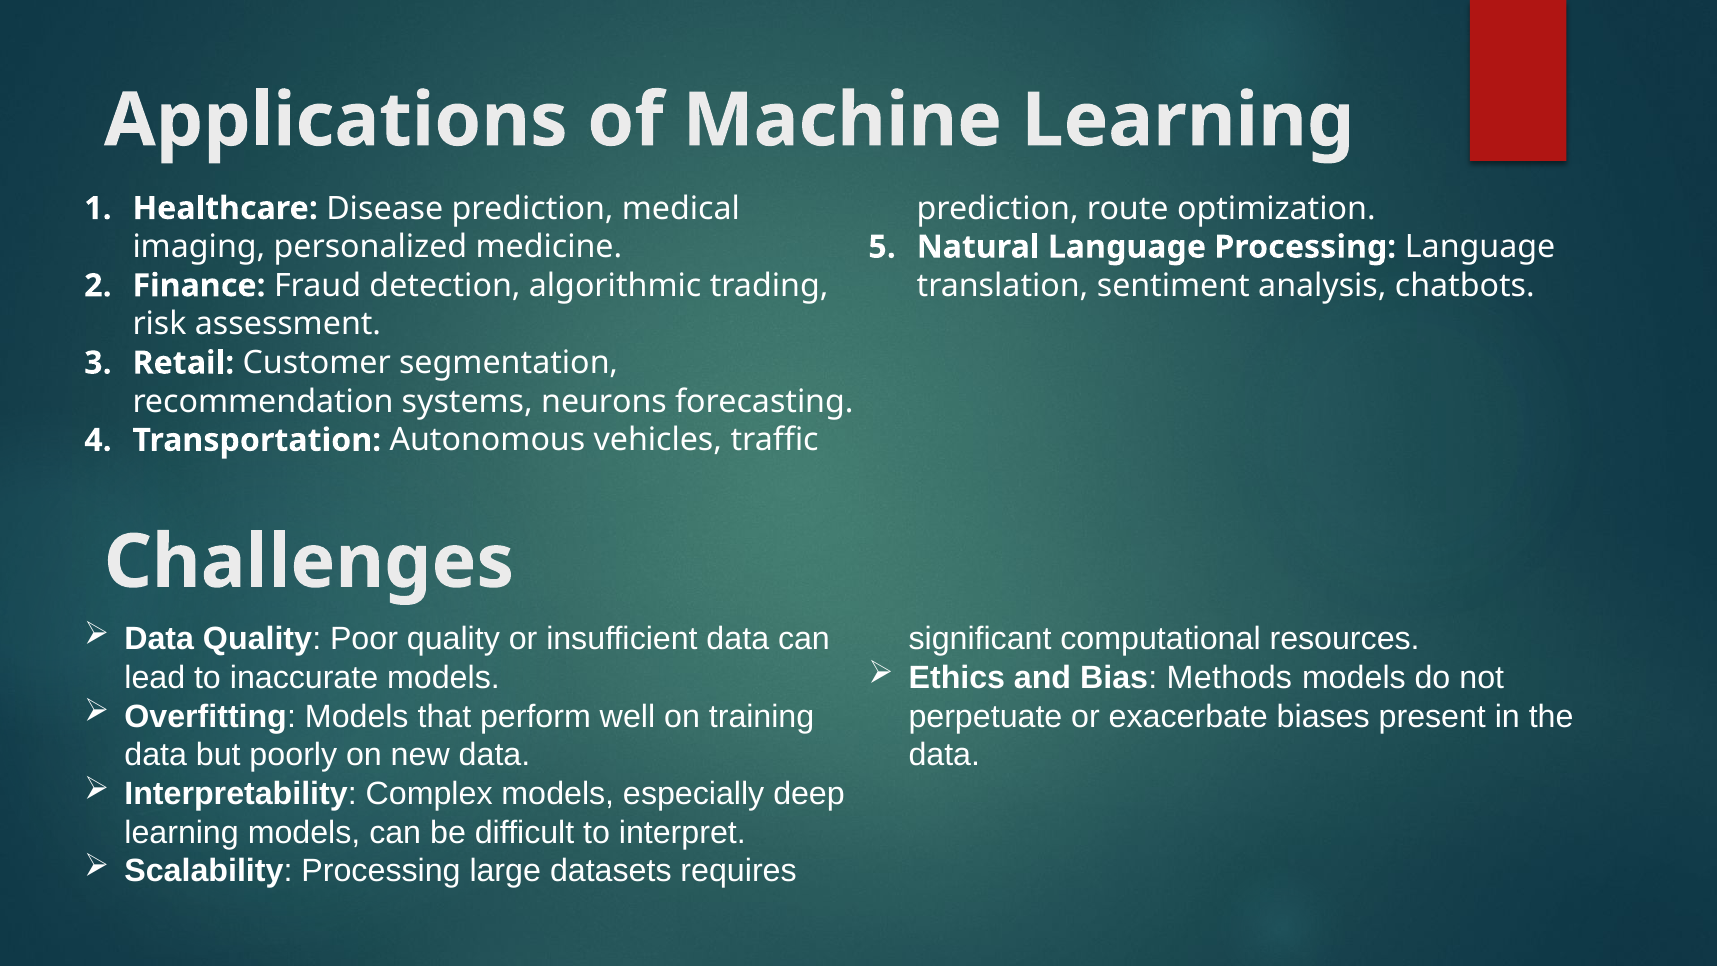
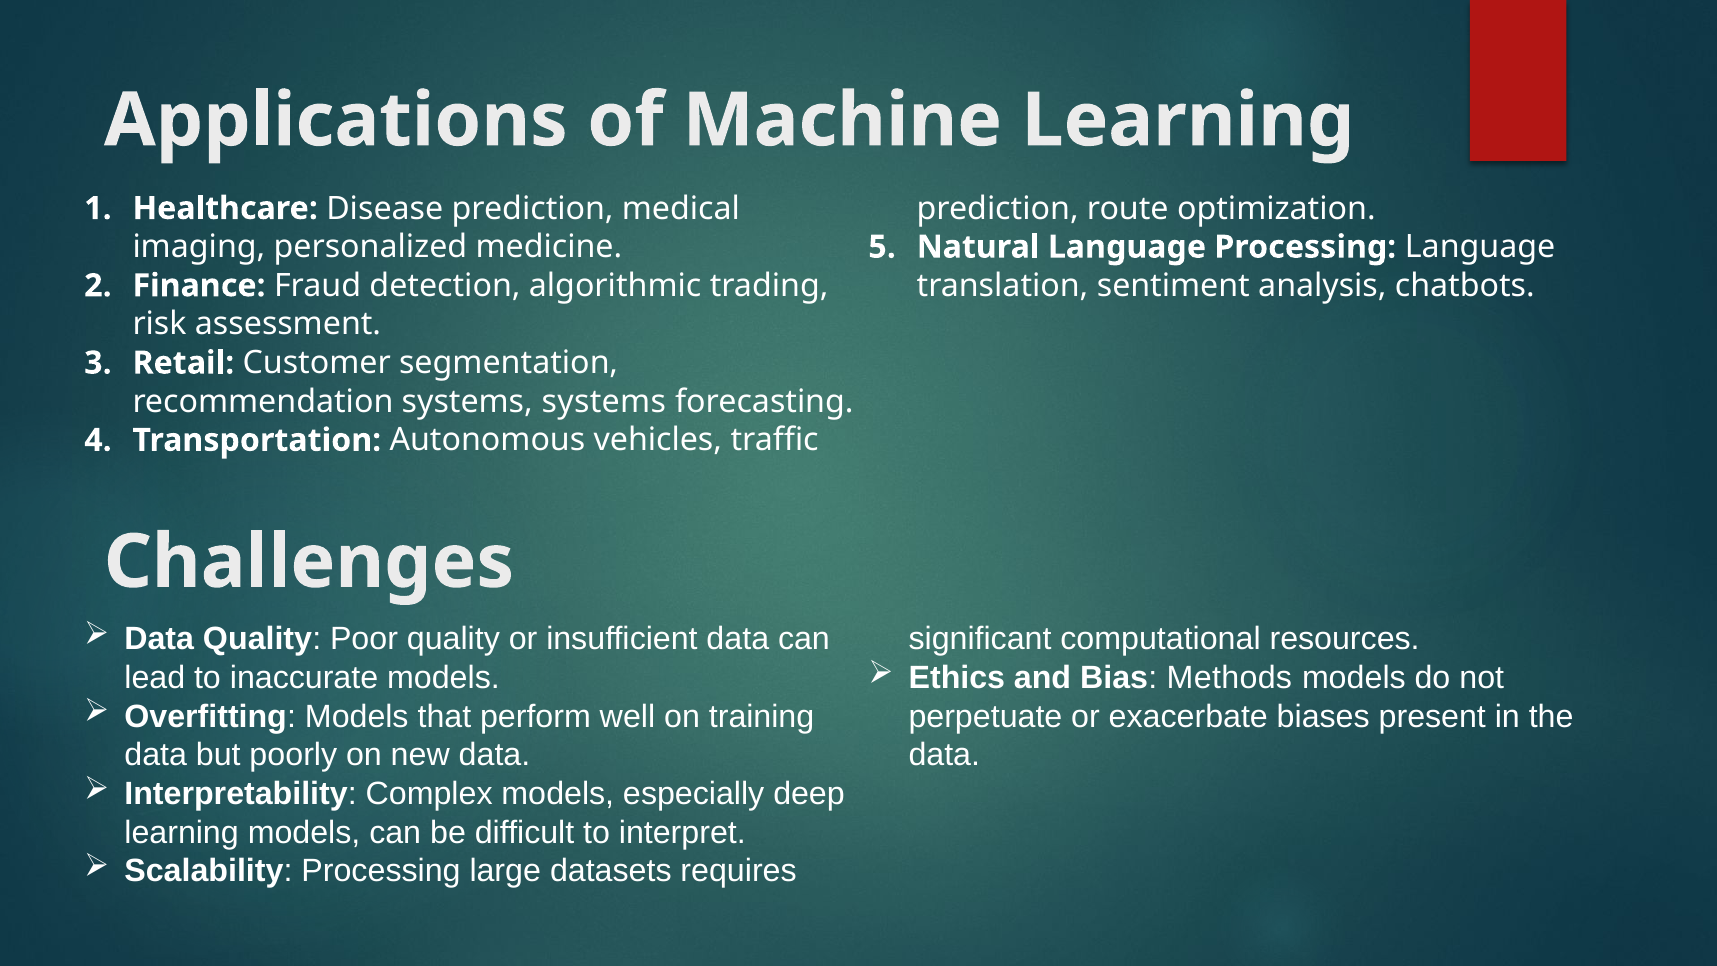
systems neurons: neurons -> systems (604, 402)
